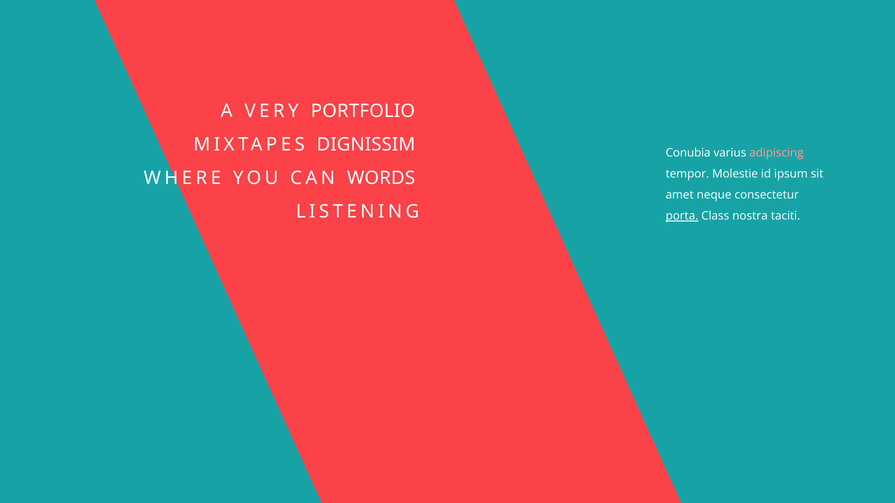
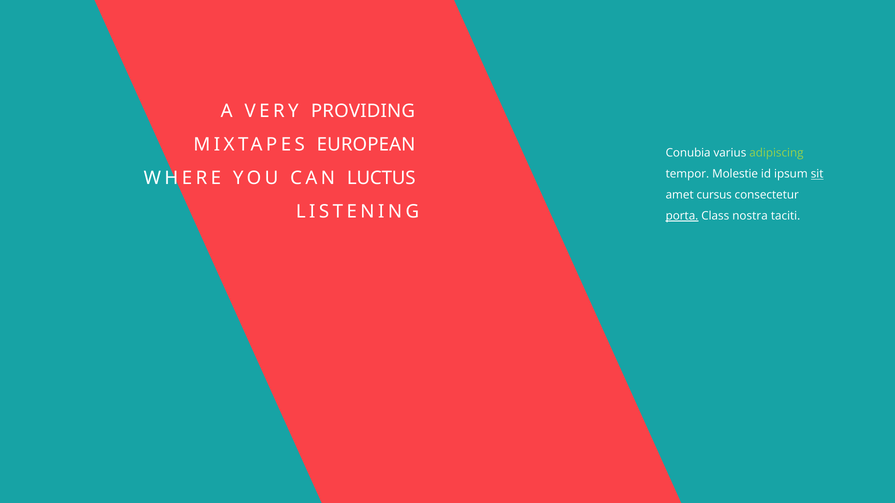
PORTFOLIO: PORTFOLIO -> PROVIDING (363, 111)
DIGNISSIM: DIGNISSIM -> EUROPEAN (366, 145)
adipiscing colour: pink -> light green (776, 153)
sit underline: none -> present (817, 174)
WORDS: WORDS -> LUCTUS (381, 178)
neque: neque -> cursus (714, 195)
